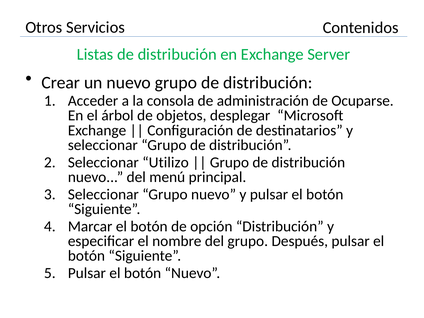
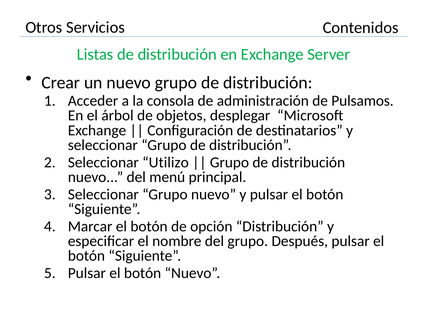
Ocuparse: Ocuparse -> Pulsamos (363, 101)
